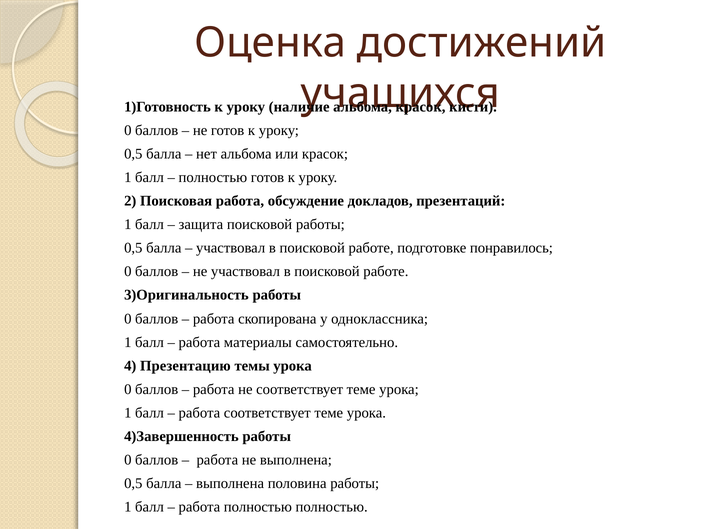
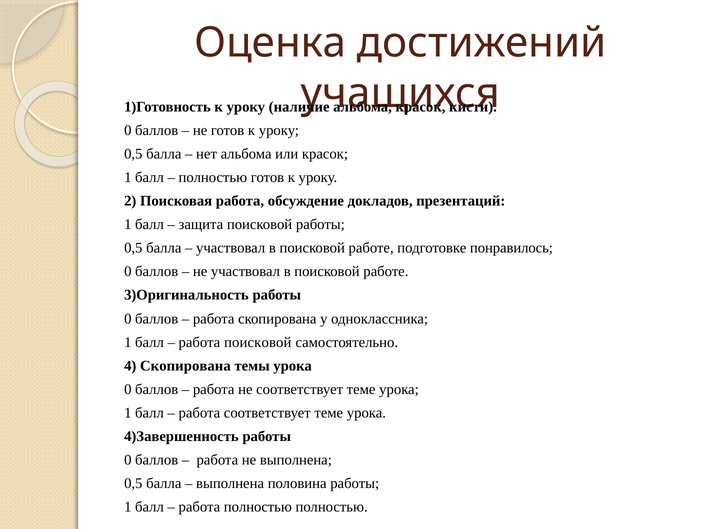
работа материалы: материалы -> поисковой (258, 343)
4 Презентацию: Презентацию -> Скопирована (185, 366)
